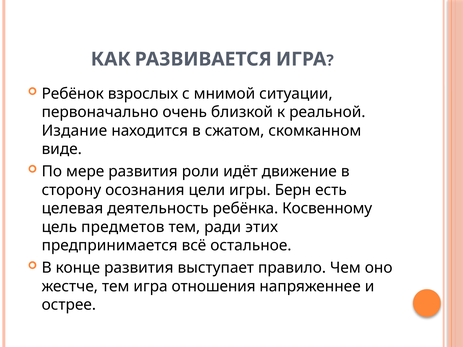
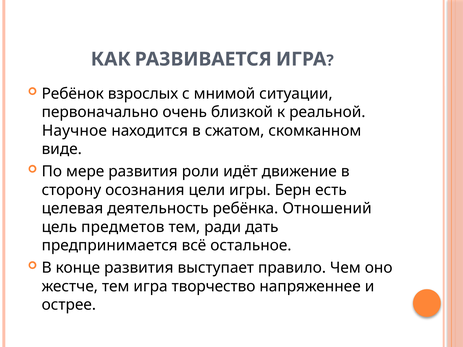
Издание: Издание -> Научное (74, 131)
Косвенному: Косвенному -> Отношений (327, 209)
этих: этих -> дать (262, 227)
отношения: отношения -> творчество (214, 287)
